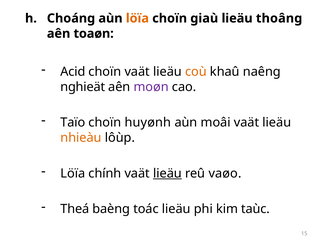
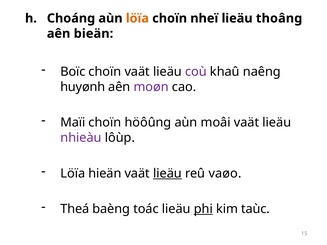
giaù: giaù -> nheï (204, 18)
toaøn: toaøn -> bieän (93, 34)
Acid: Acid -> Boïc (73, 72)
coù colour: orange -> purple (196, 72)
nghieät: nghieät -> huyønh (83, 87)
Taïo: Taïo -> Maïi (73, 123)
huyønh: huyønh -> höôûng (148, 123)
nhieàu colour: orange -> purple (81, 138)
chính: chính -> hieän (105, 174)
phi underline: none -> present (203, 209)
